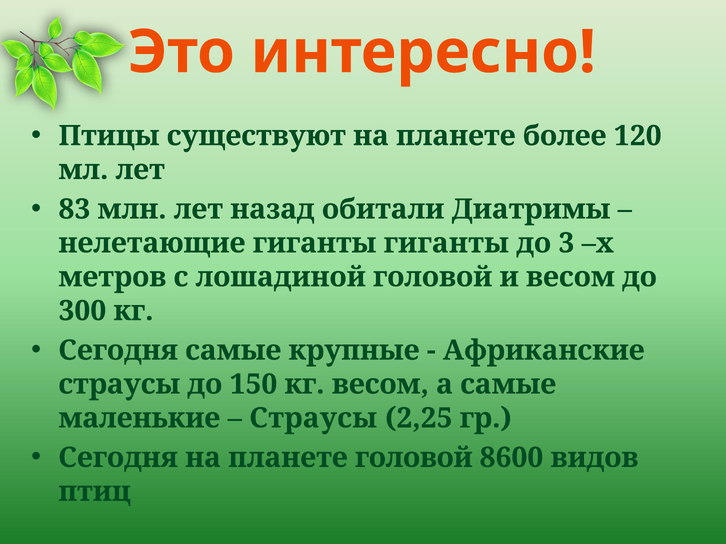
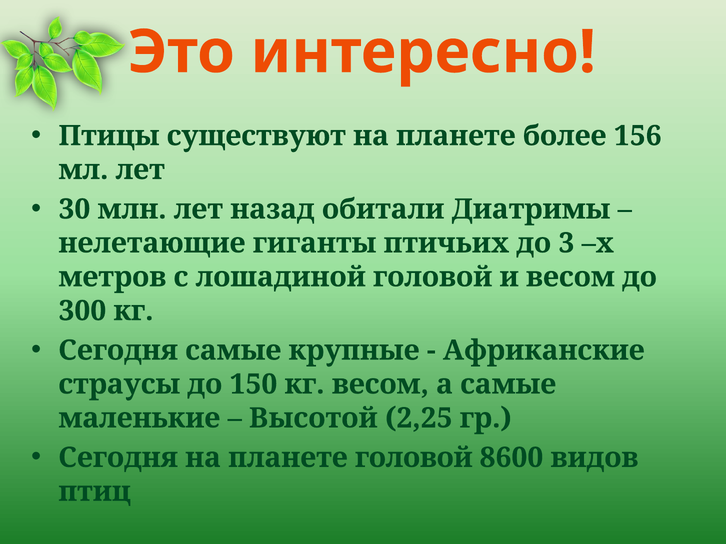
120: 120 -> 156 (638, 136)
83: 83 -> 30 (74, 209)
гиганты гиганты: гиганты -> птичьих (446, 243)
Страусы: Страусы -> Высотой (313, 419)
